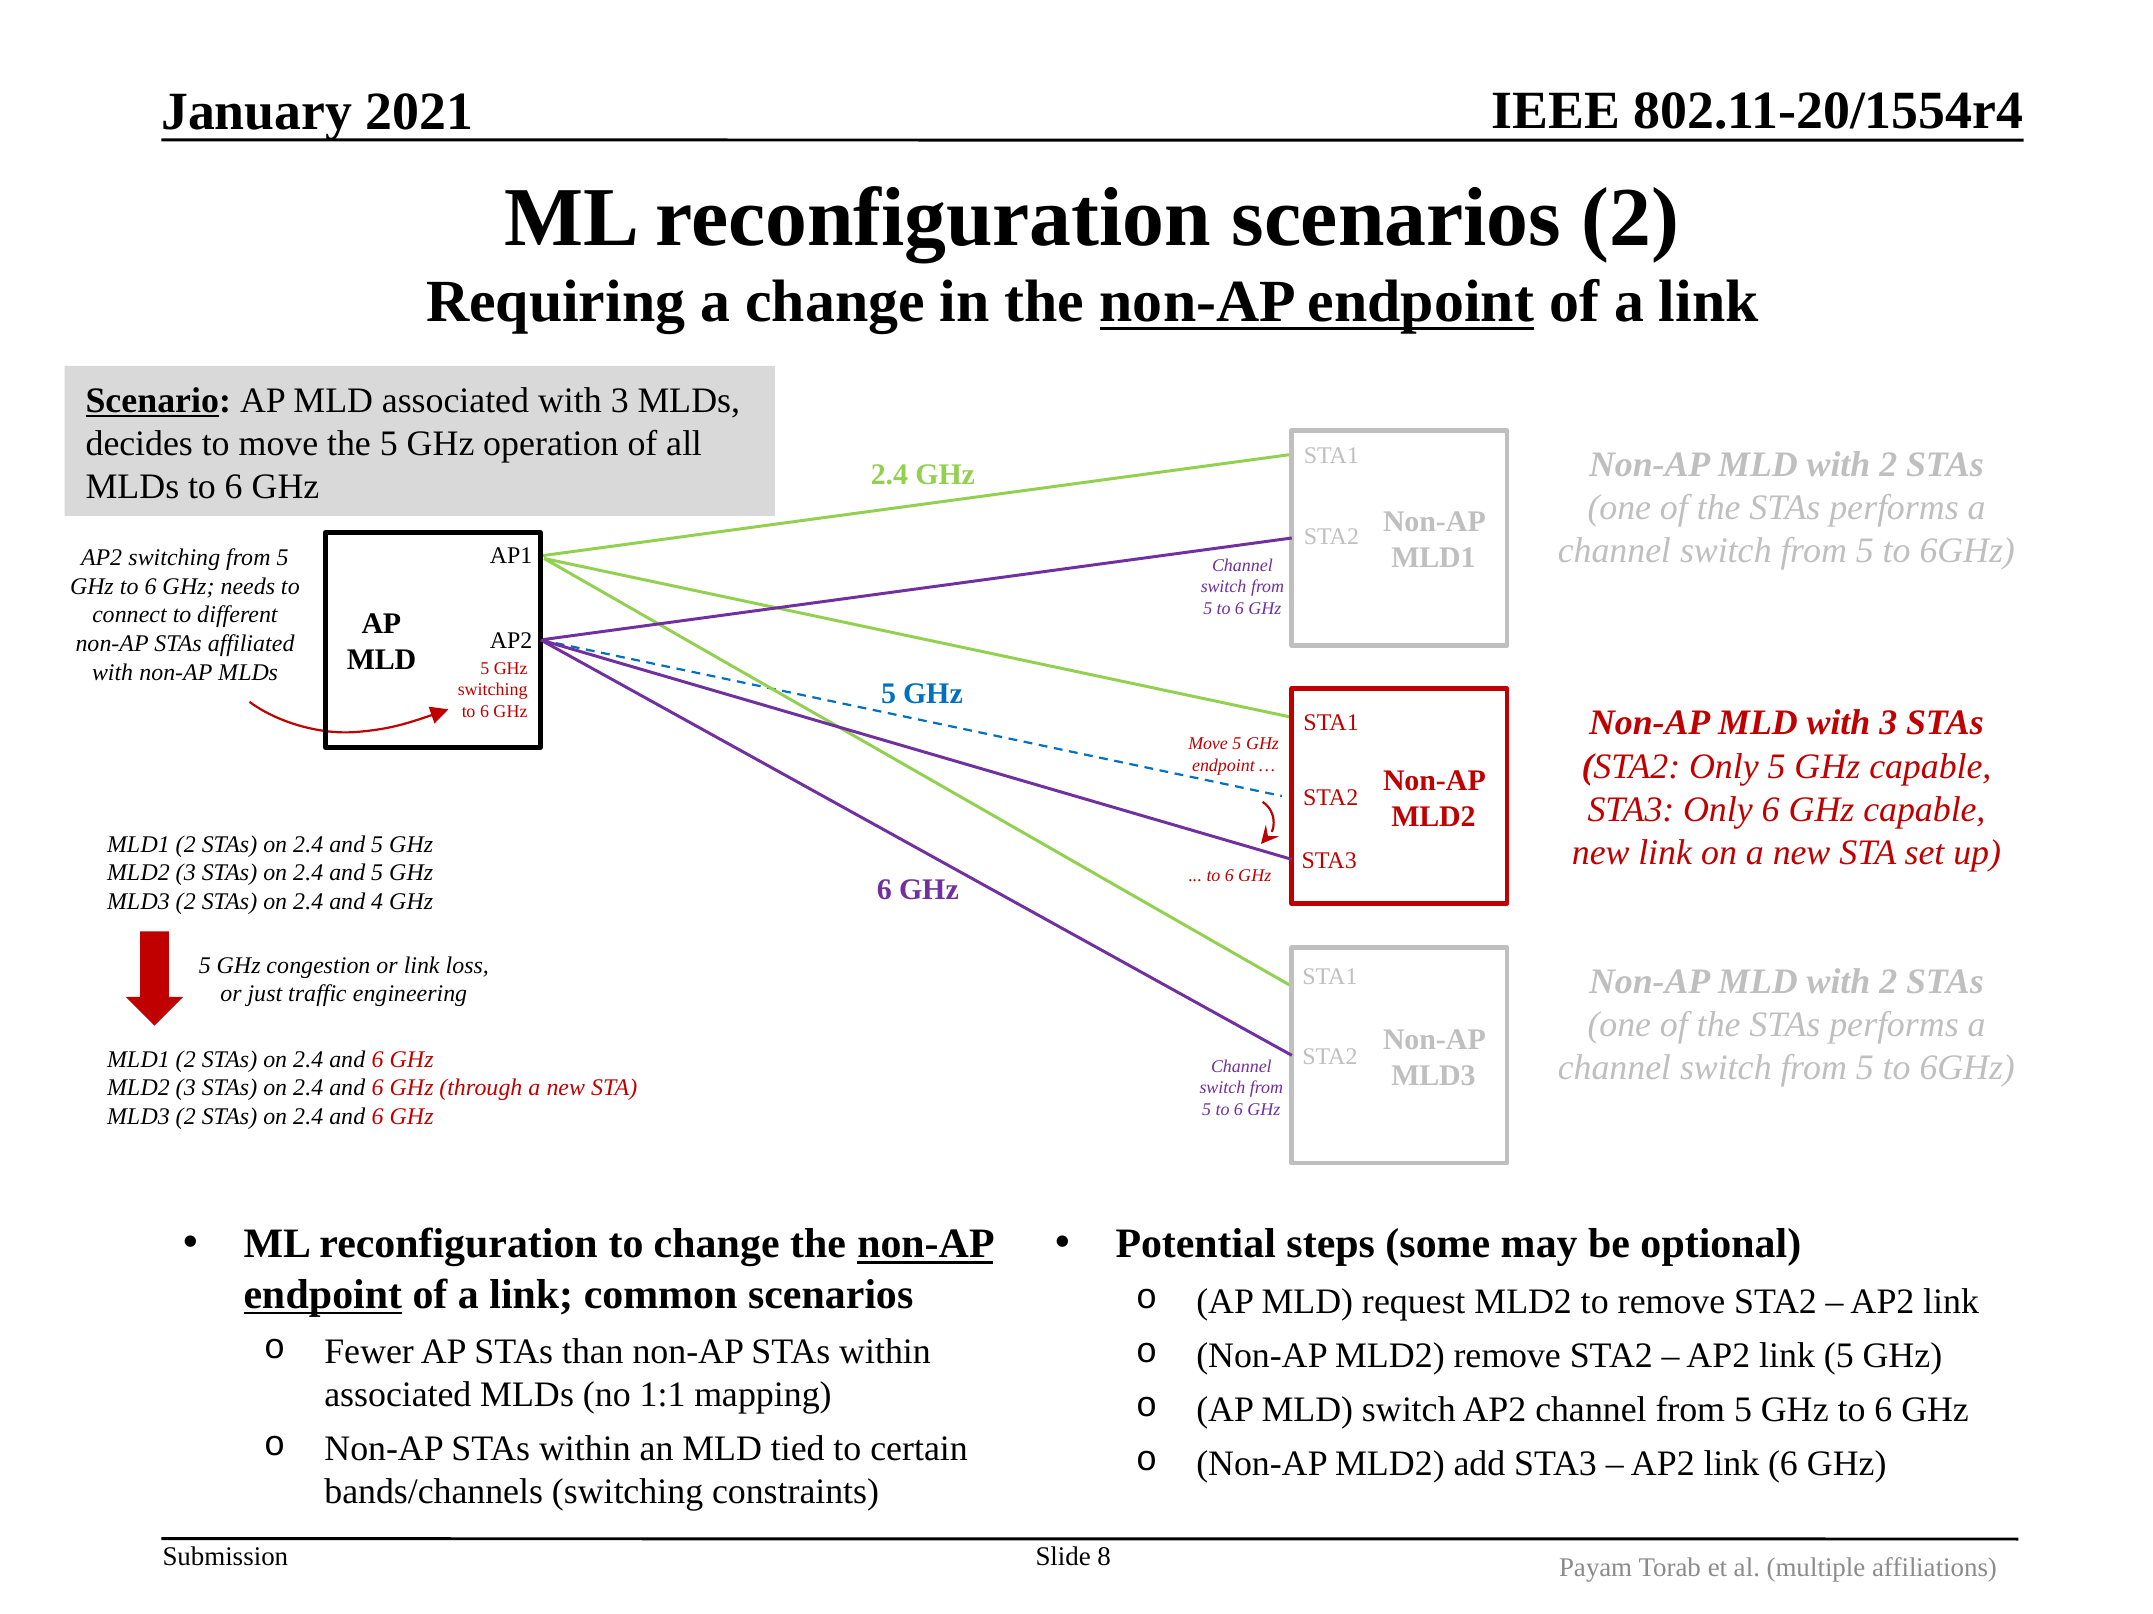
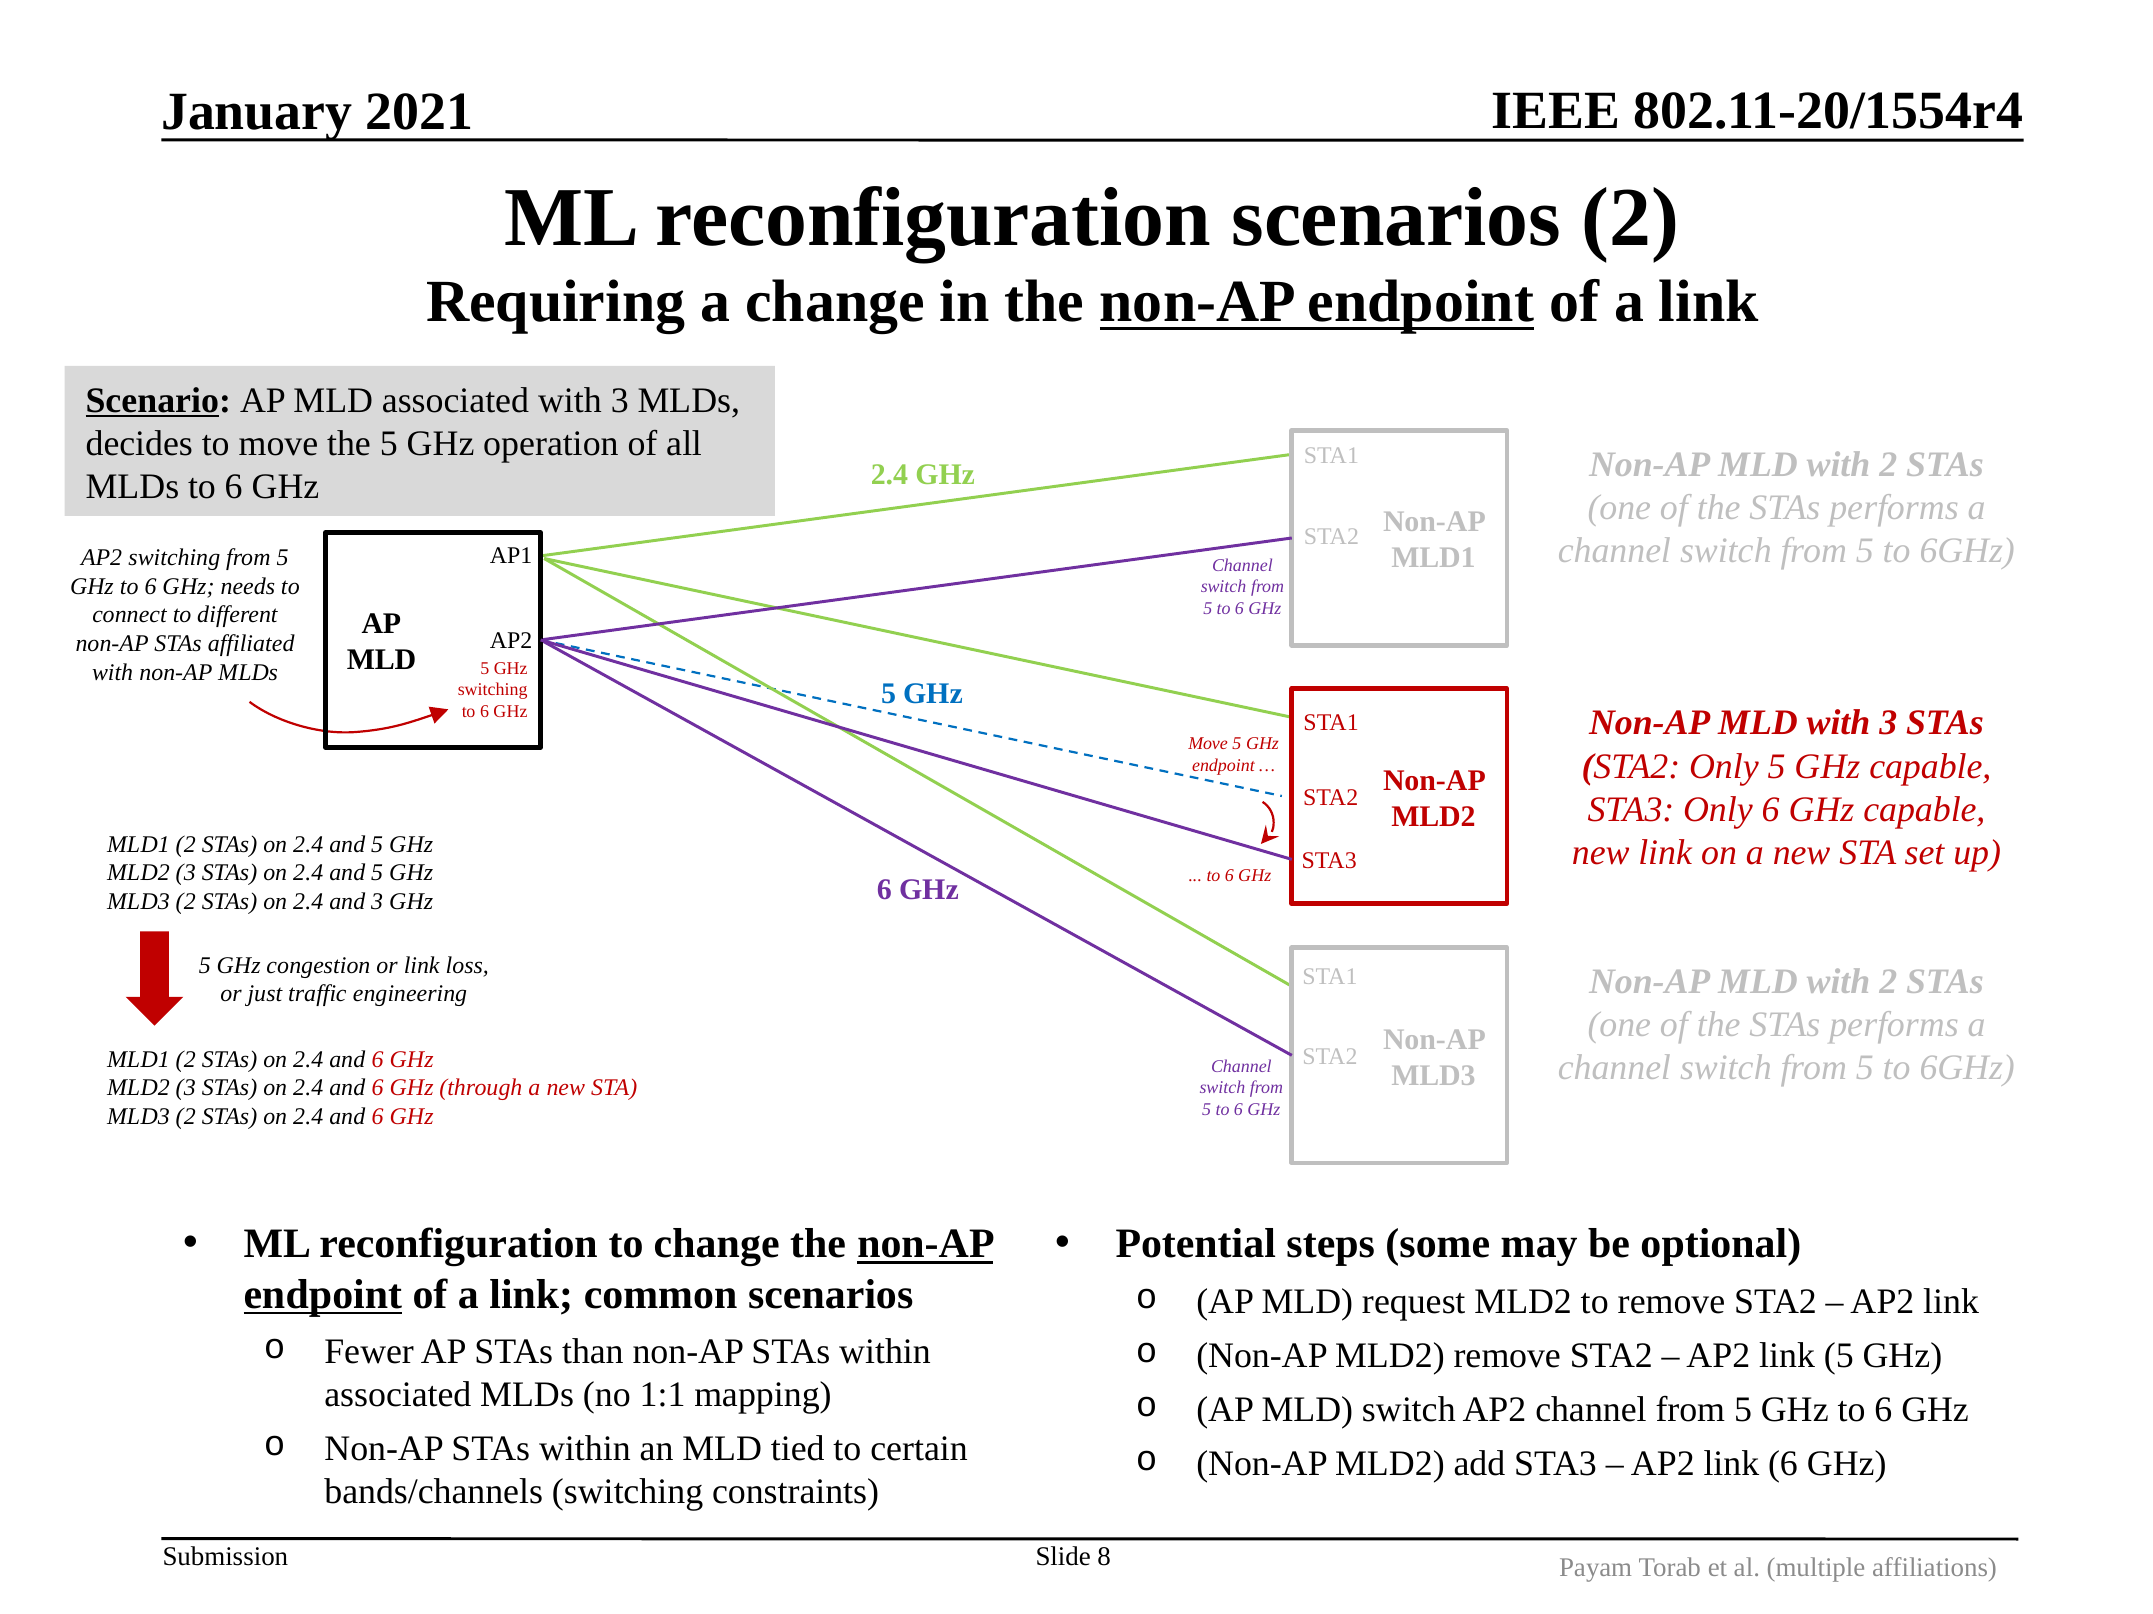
and 4: 4 -> 3 (377, 902)
